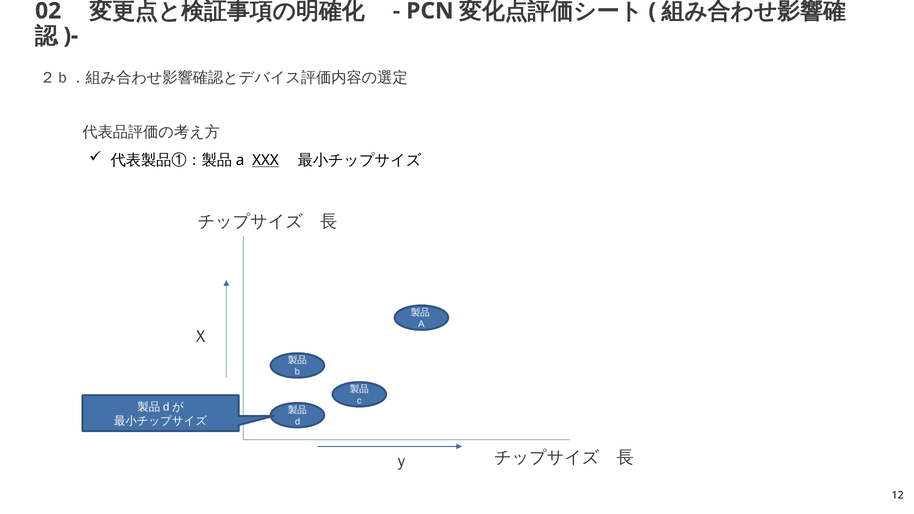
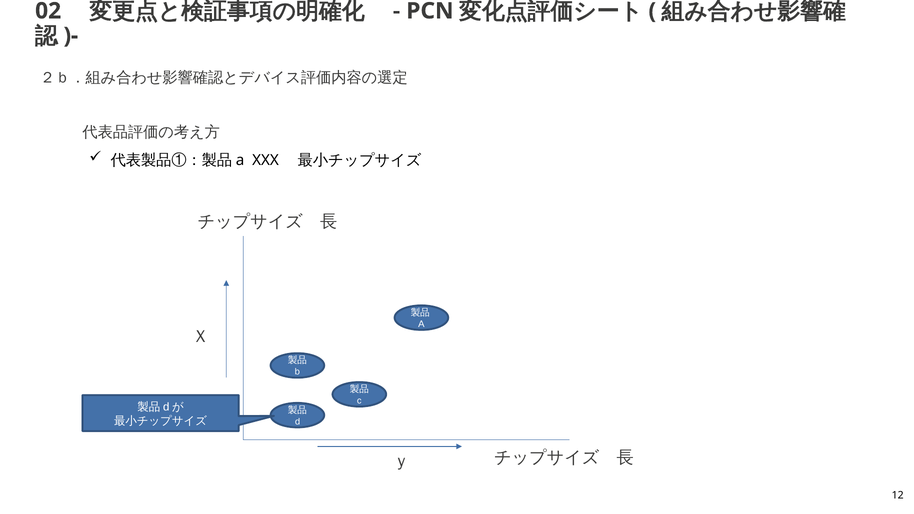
XXX underline: present -> none (266, 160)
